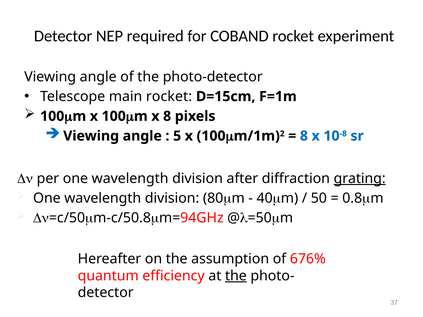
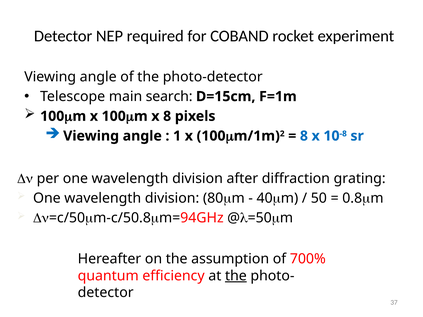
main rocket: rocket -> search (169, 97)
5: 5 -> 1 (177, 136)
grating underline: present -> none (360, 179)
676%: 676% -> 700% (308, 259)
